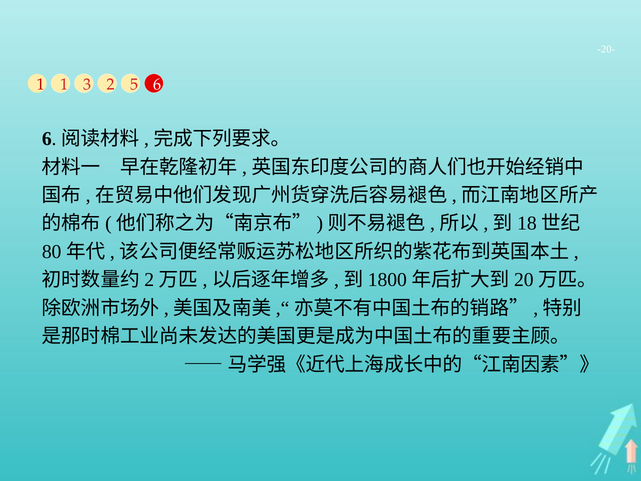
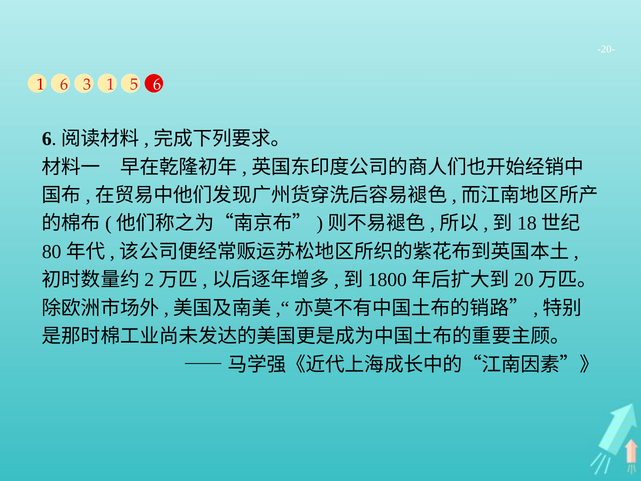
1 1: 1 -> 6 (64, 84)
3 2: 2 -> 1 (111, 84)
